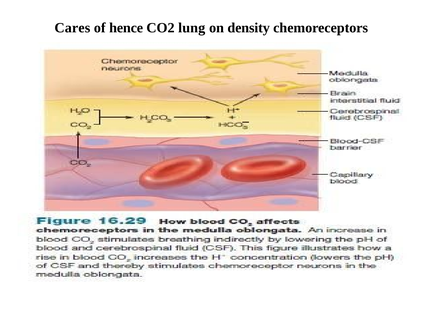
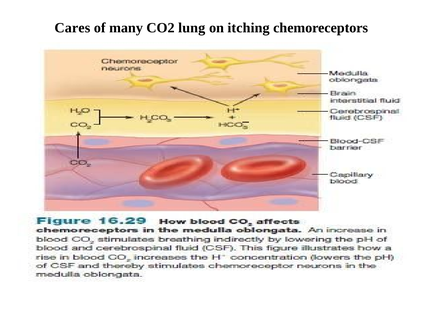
hence: hence -> many (126, 28)
density: density -> itching (249, 28)
